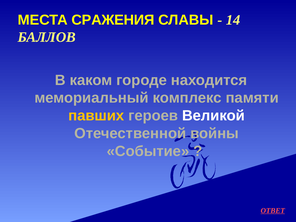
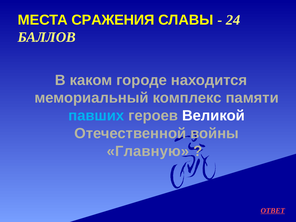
14: 14 -> 24 (233, 20)
павших colour: yellow -> light blue (96, 116)
Событие: Событие -> Главную (148, 151)
